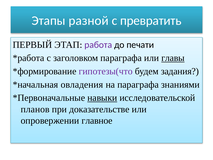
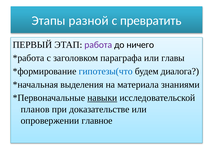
печати: печати -> ничего (140, 45)
главы underline: present -> none (173, 58)
гипотезы(что colour: purple -> blue (106, 71)
задания: задания -> диалога (180, 71)
овладения: овладения -> выделения (82, 84)
на параграфа: параграфа -> материала (138, 84)
